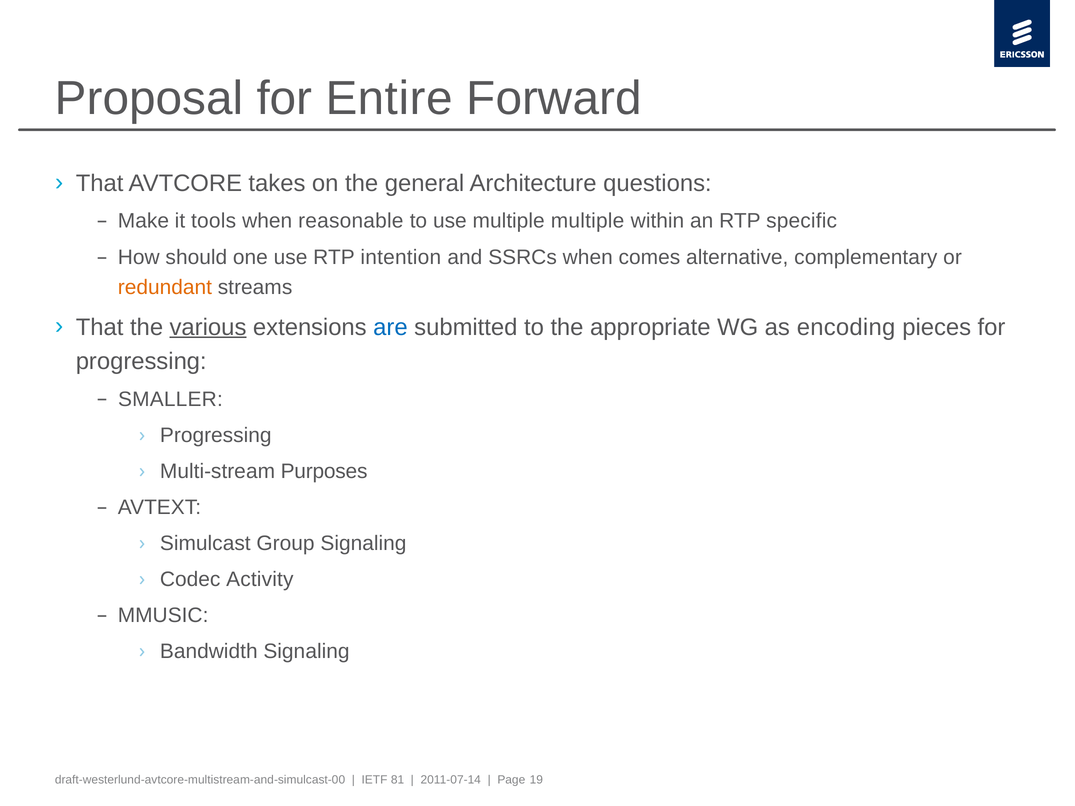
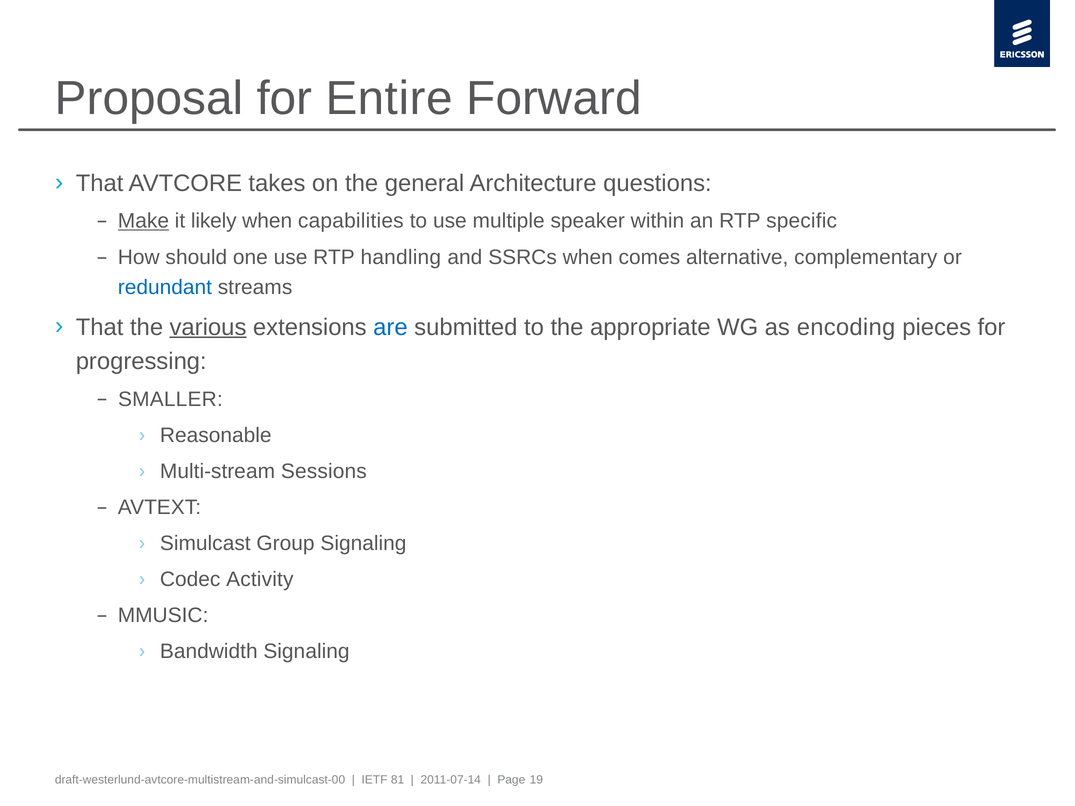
Make underline: none -> present (143, 221)
tools: tools -> likely (214, 221)
reasonable: reasonable -> capabilities (351, 221)
multiple multiple: multiple -> speaker (588, 221)
intention: intention -> handling (401, 257)
redundant colour: orange -> blue (165, 287)
Progressing: Progressing -> Reasonable (216, 435)
Purposes: Purposes -> Sessions (324, 471)
